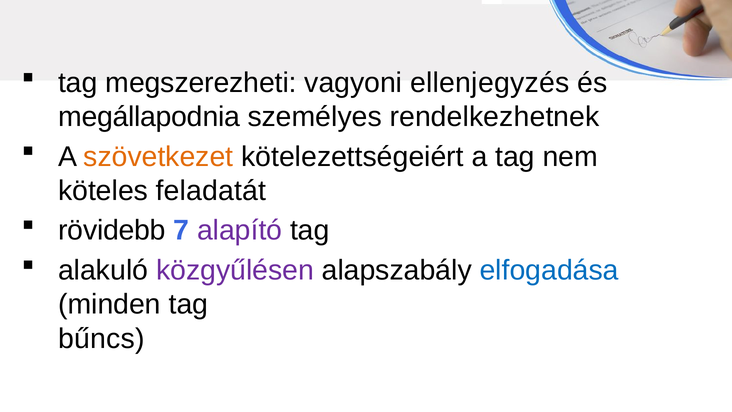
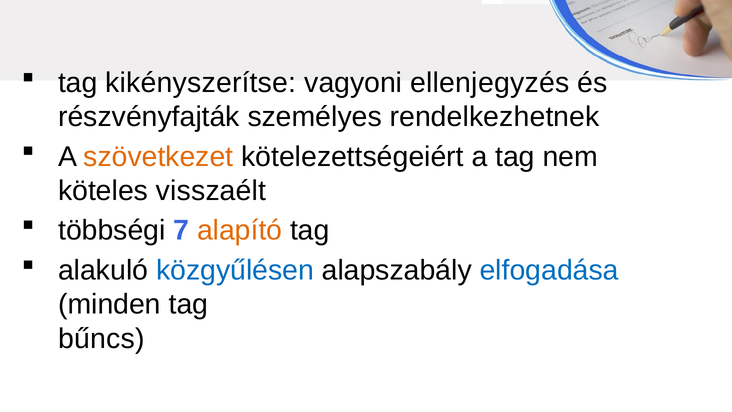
megszerezheti: megszerezheti -> kikényszerítse (201, 83)
megállapodnia: megállapodnia -> részvényfajták (149, 117)
feladatát: feladatát -> visszaélt (211, 191)
rövidebb: rövidebb -> többségi (112, 230)
alapító colour: purple -> orange (240, 230)
közgyűlésen colour: purple -> blue (235, 270)
